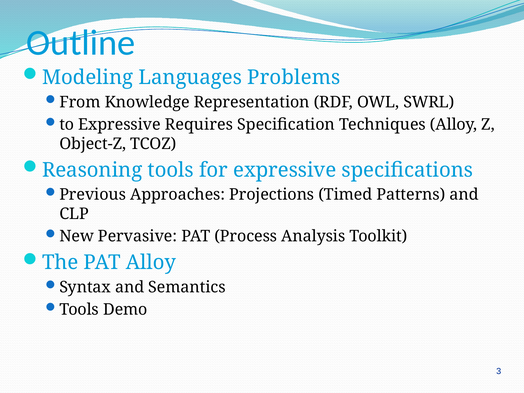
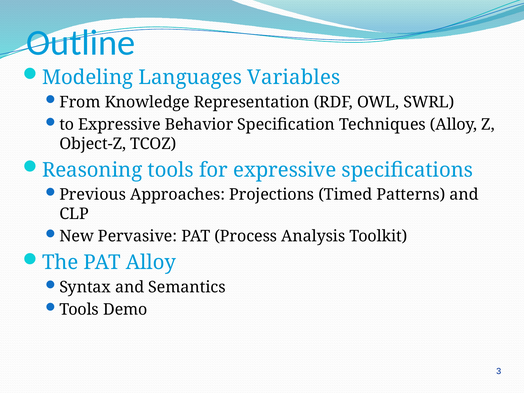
Problems: Problems -> Variables (294, 77)
Requires: Requires -> Behavior (199, 125)
